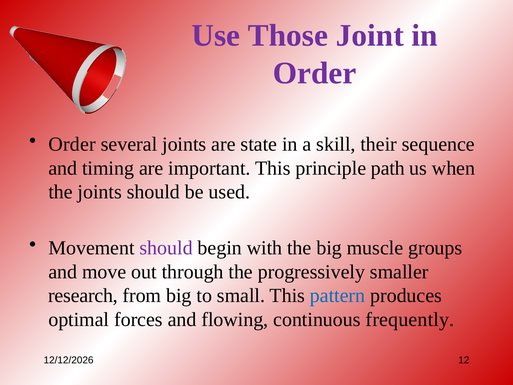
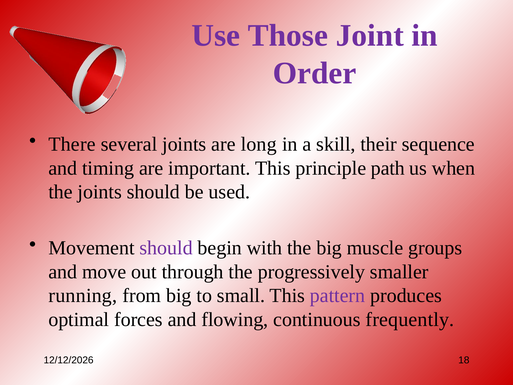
Order: Order -> There (72, 144)
state: state -> long (259, 144)
research: research -> running (83, 295)
pattern colour: blue -> purple (338, 295)
12: 12 -> 18 (464, 360)
